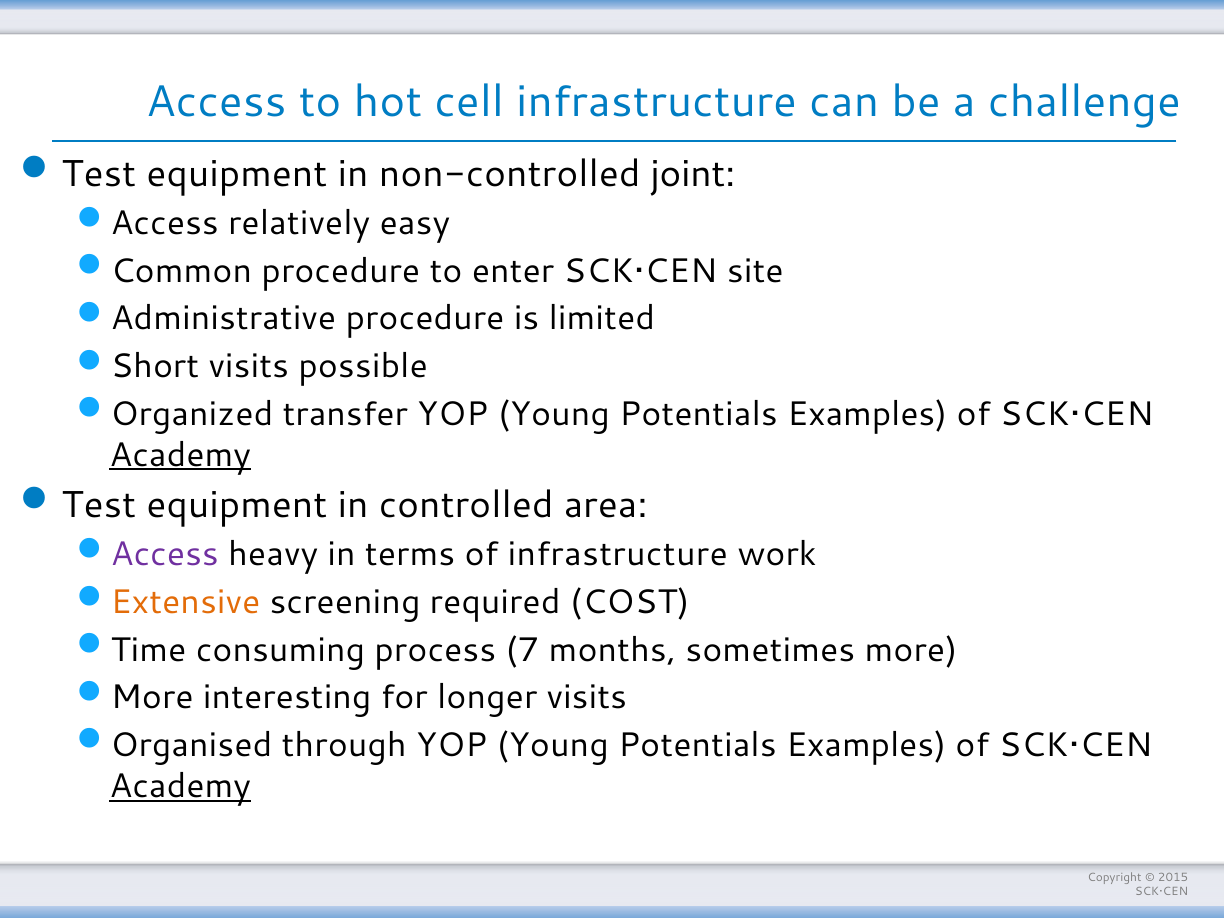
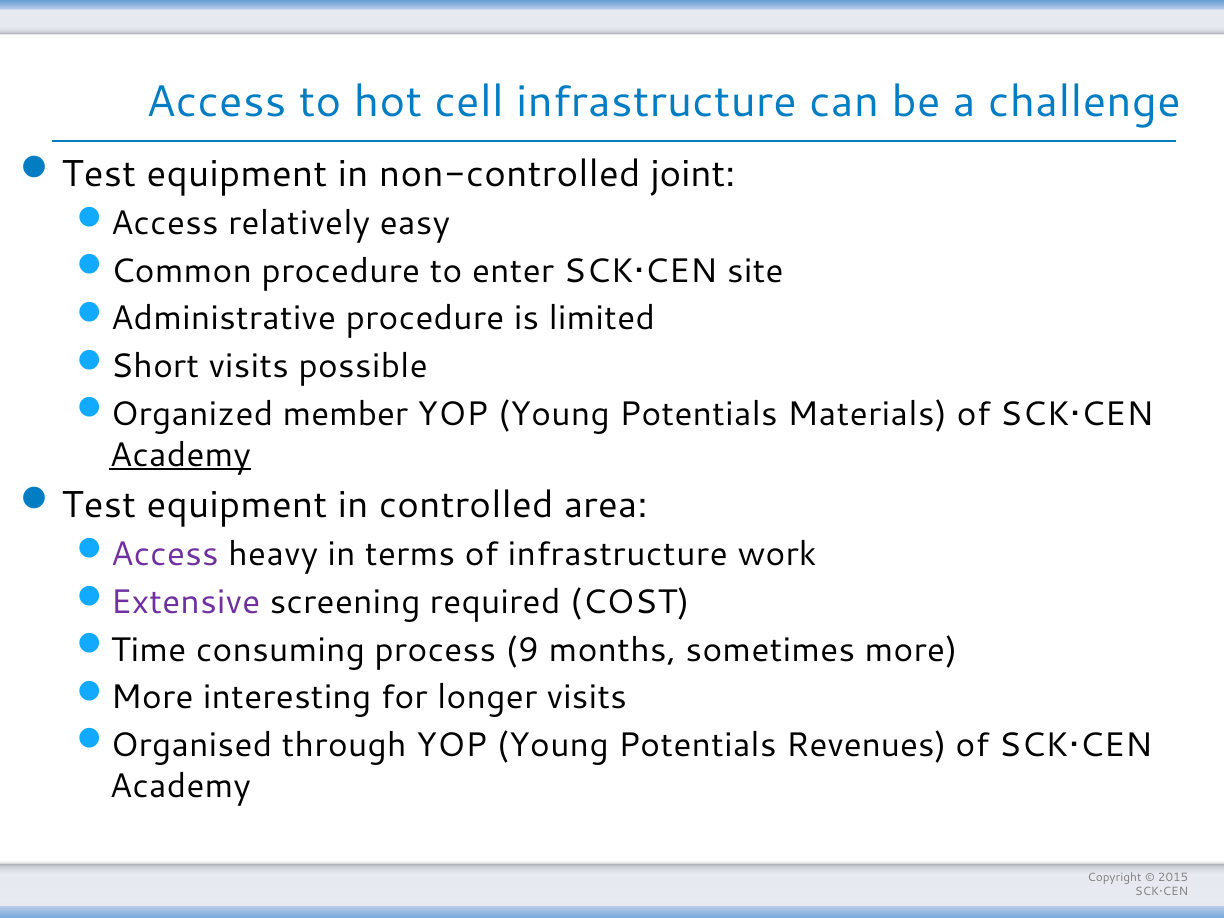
transfer: transfer -> member (345, 414)
Examples: Examples -> Materials (867, 414)
Extensive colour: orange -> purple (185, 602)
7: 7 -> 9 (522, 650)
Examples: Examples -> Revenues (866, 745)
Academy underline: present -> none (180, 786)
